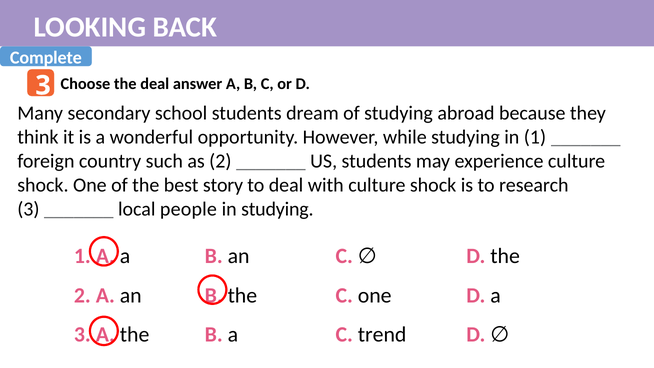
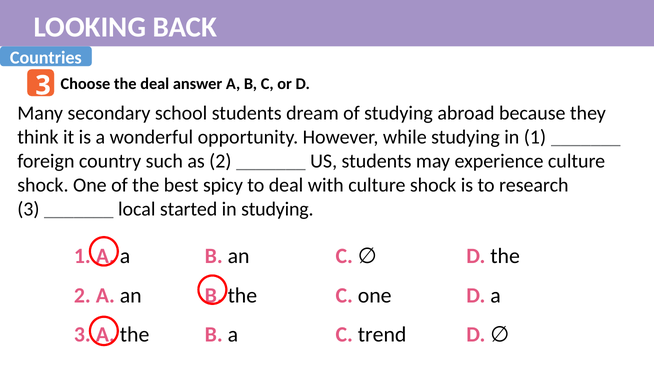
Complete: Complete -> Countries (46, 57)
story: story -> spicy (223, 185)
people: people -> started (189, 209)
